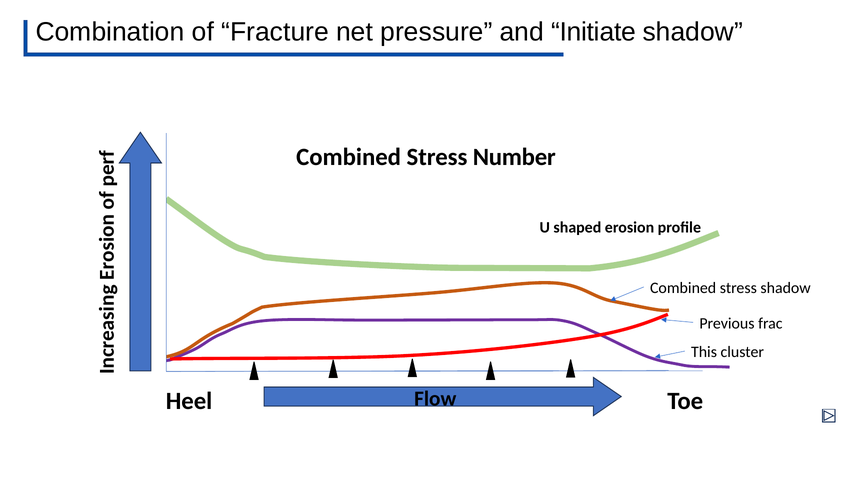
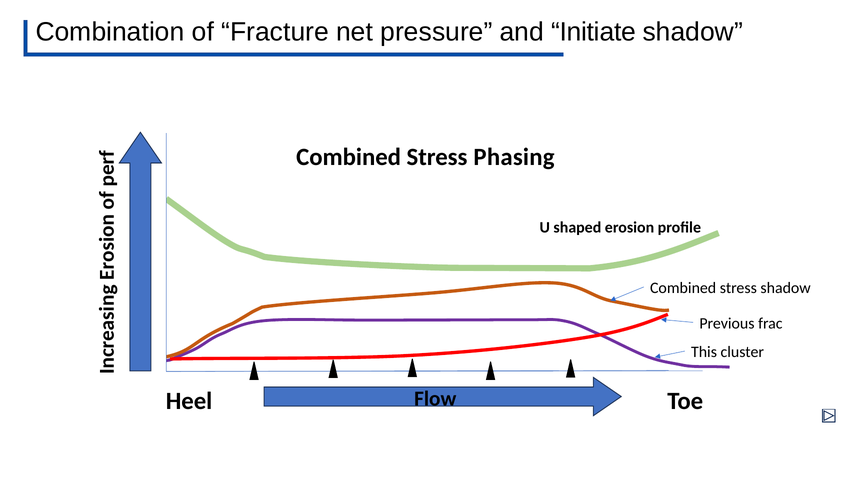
Number: Number -> Phasing (514, 157)
